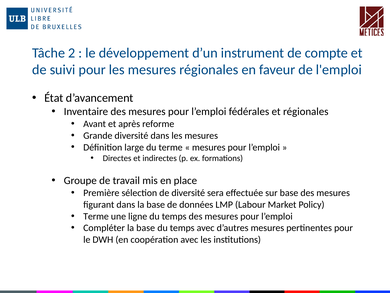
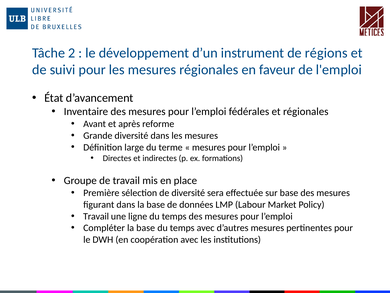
compte: compte -> régions (326, 53)
Terme: Terme -> Travail (96, 216)
